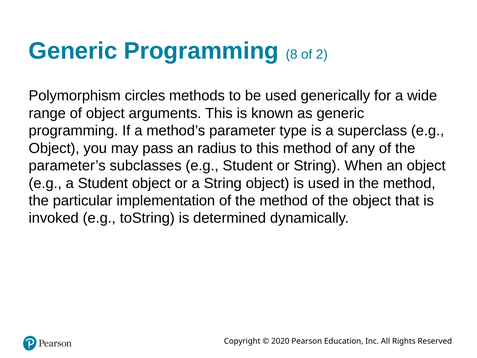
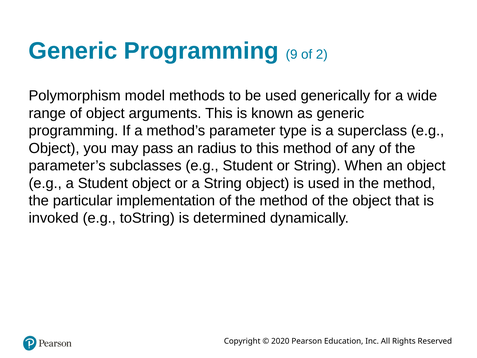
8: 8 -> 9 (292, 55)
circles: circles -> model (145, 96)
